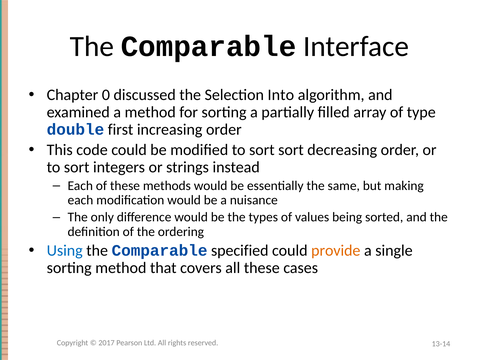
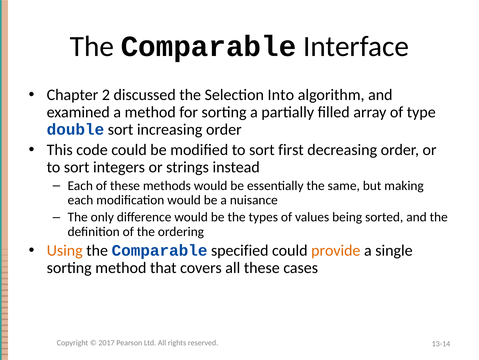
0: 0 -> 2 (106, 95)
double first: first -> sort (121, 129)
sort sort: sort -> first (291, 150)
Using colour: blue -> orange (65, 250)
